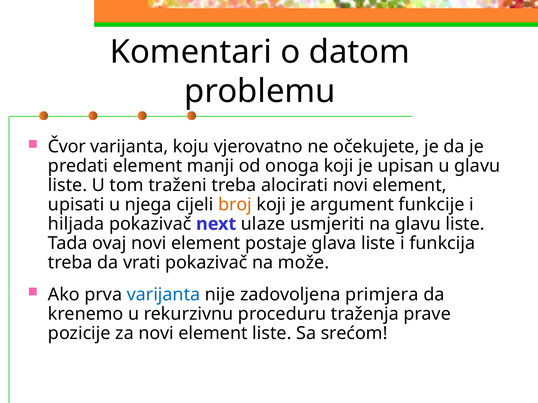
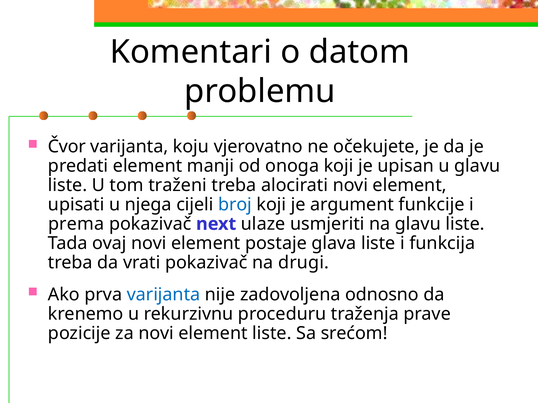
broj colour: orange -> blue (235, 205)
hiljada: hiljada -> prema (76, 224)
može: može -> drugi (304, 263)
primjera: primjera -> odnosno (382, 295)
